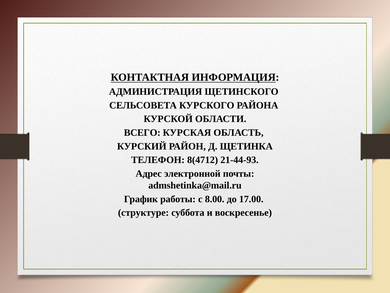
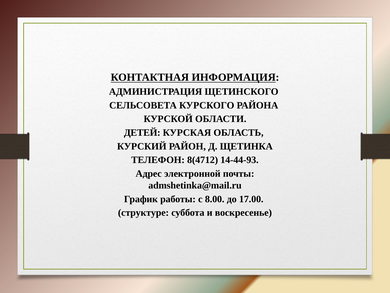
ВСЕГО: ВСЕГО -> ДЕТЕЙ (142, 132)
21-44-93: 21-44-93 -> 14-44-93 (240, 160)
